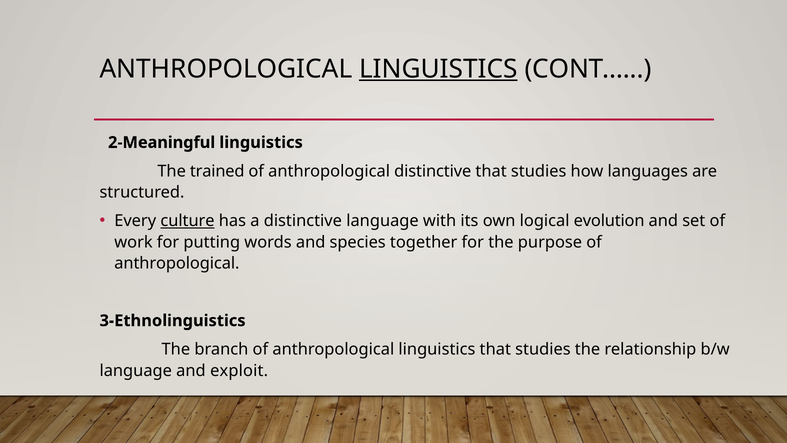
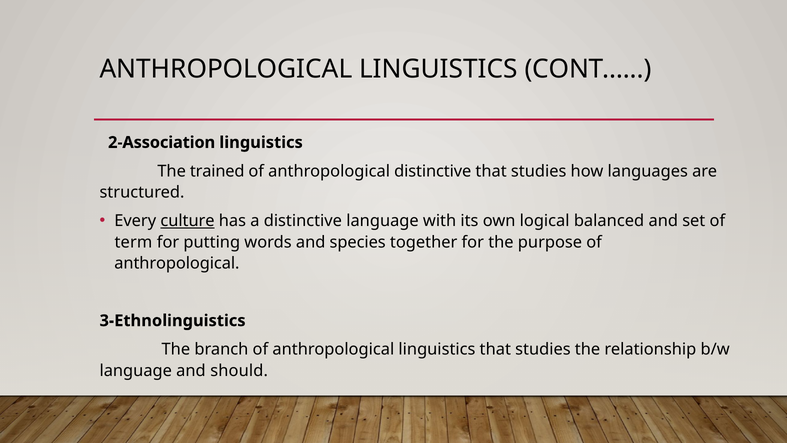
LINGUISTICS underline: present -> none (438, 69)
2-Meaningful: 2-Meaningful -> 2-Association (162, 142)
evolution: evolution -> balanced (609, 221)
work: work -> term (133, 242)
exploit: exploit -> should (239, 370)
